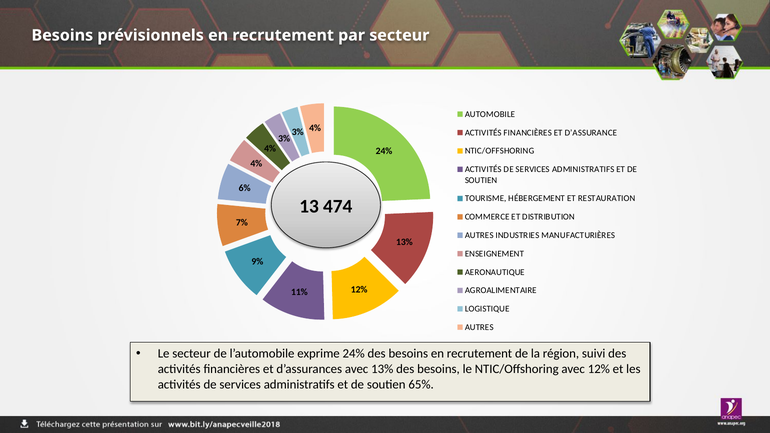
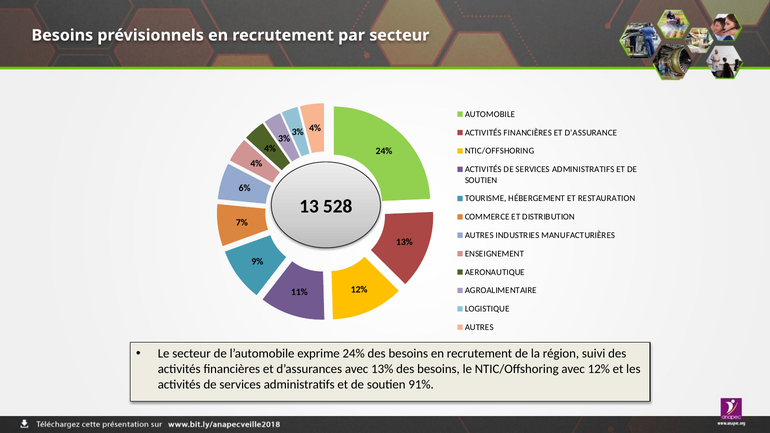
474: 474 -> 528 (338, 206)
65%: 65% -> 91% (421, 384)
